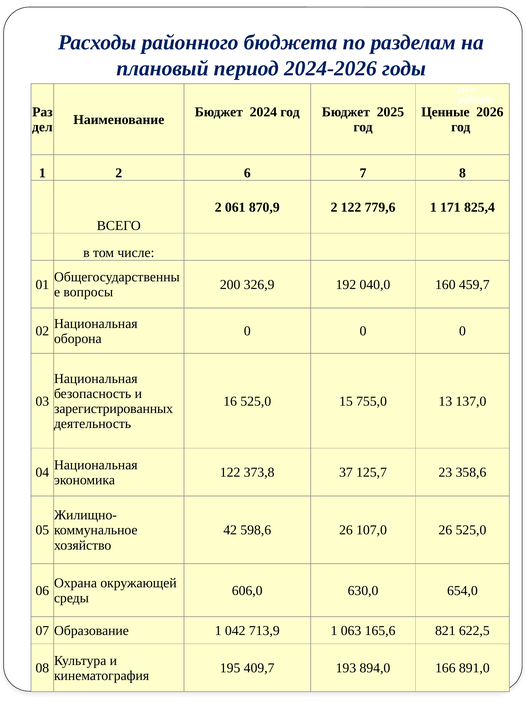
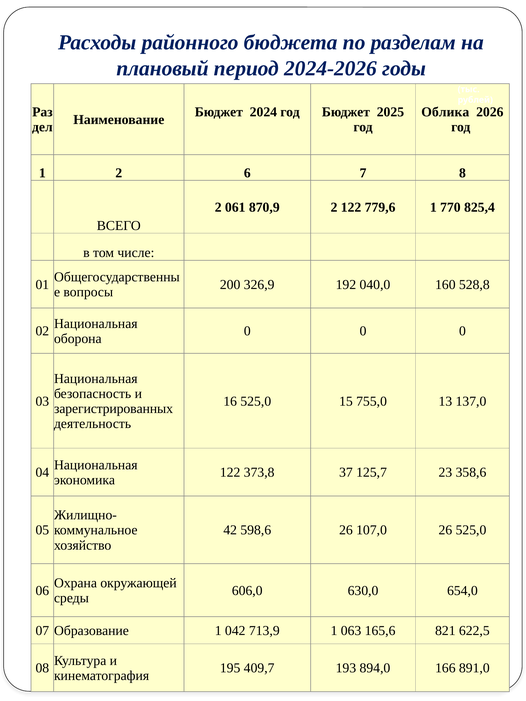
Ценные: Ценные -> Облика (445, 112)
171: 171 -> 770 (450, 207)
459,7: 459,7 -> 528,8 (474, 285)
